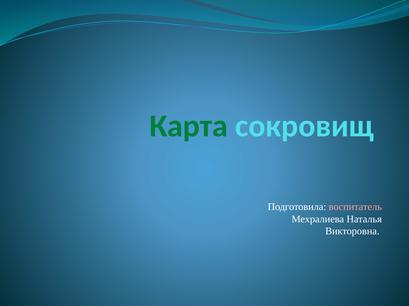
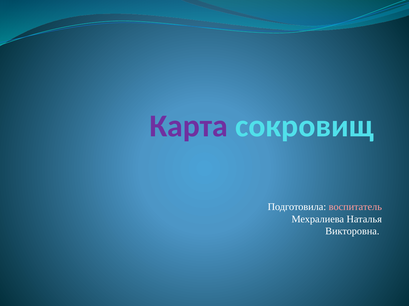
Карта colour: green -> purple (189, 126)
